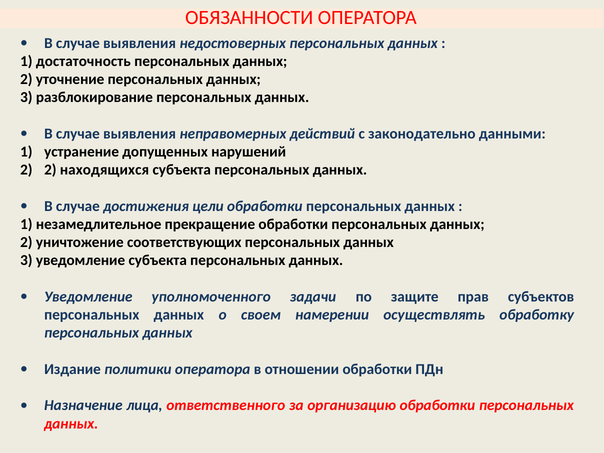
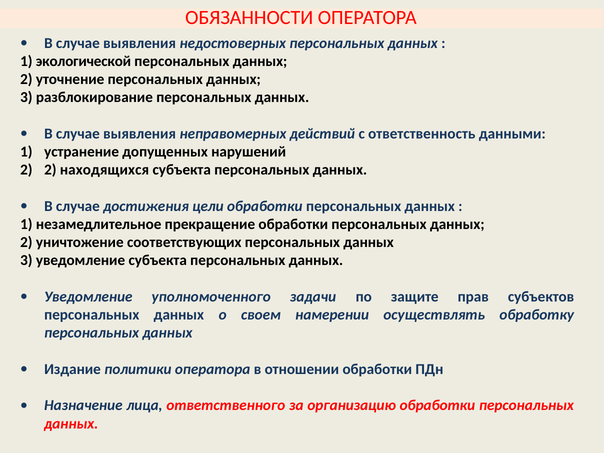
достаточность: достаточность -> экологической (83, 61)
законодательно: законодательно -> ответственность (422, 134)
